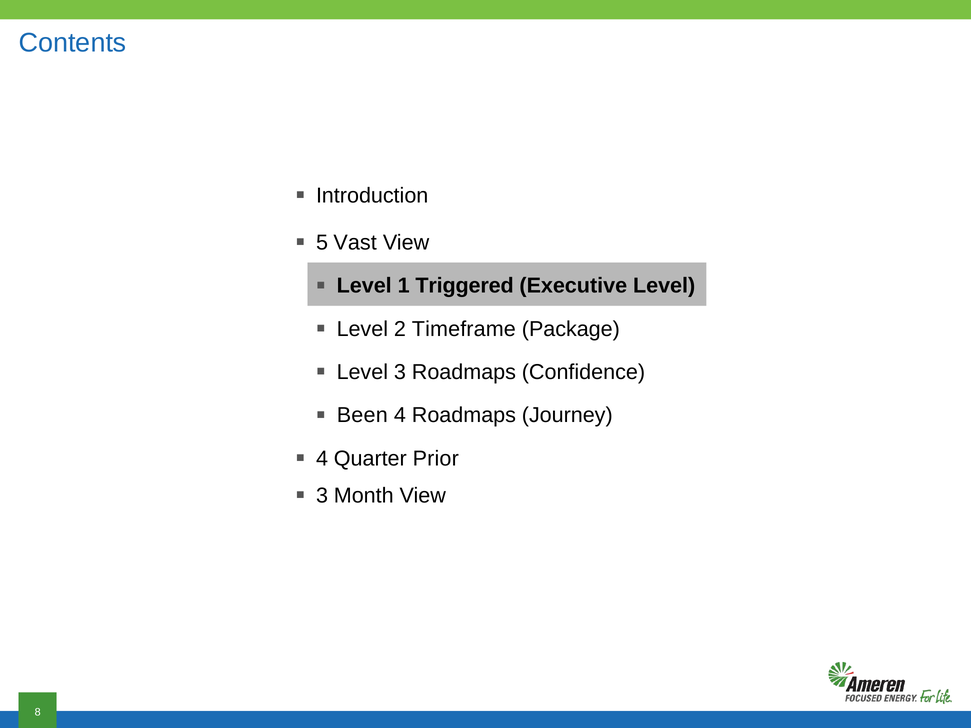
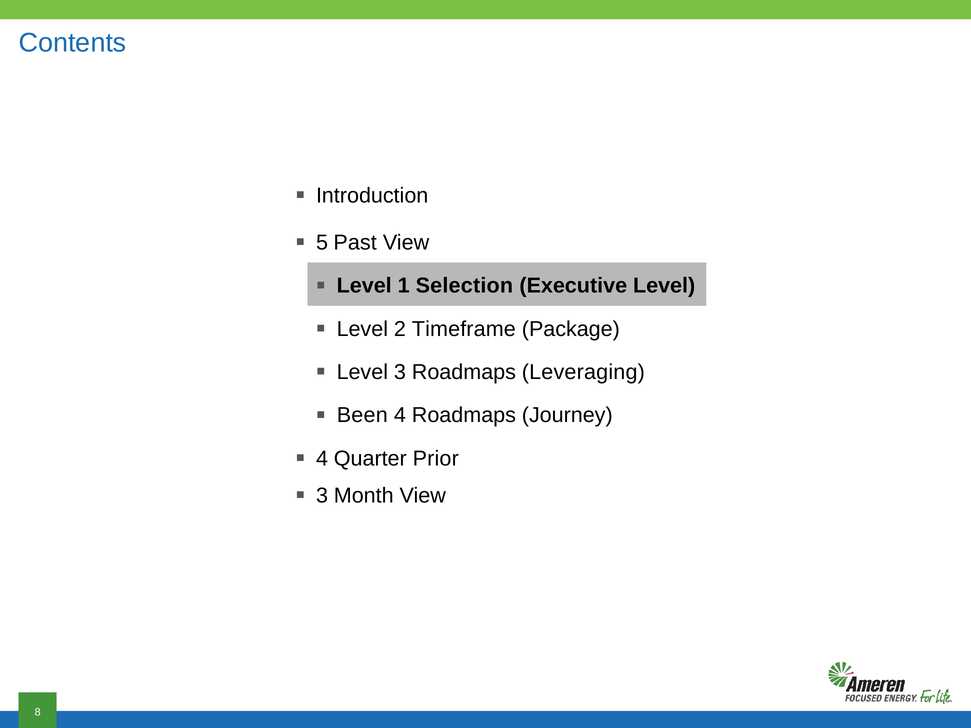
Vast: Vast -> Past (355, 243)
Triggered: Triggered -> Selection (464, 286)
Confidence: Confidence -> Leveraging (583, 372)
